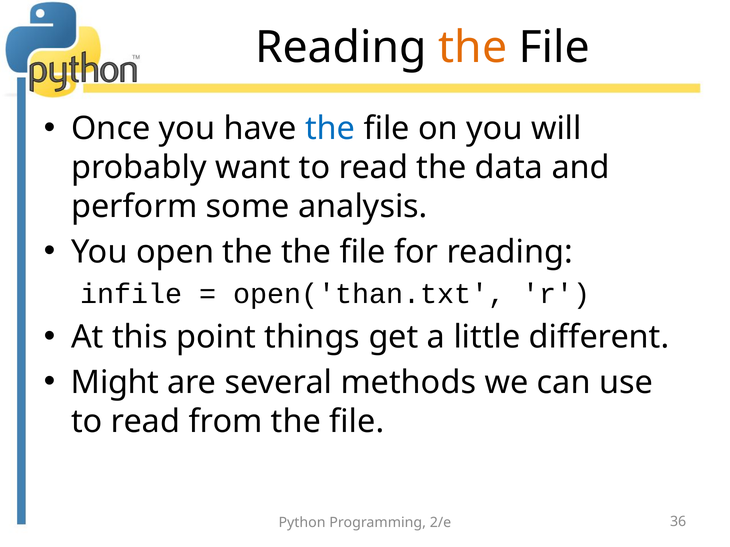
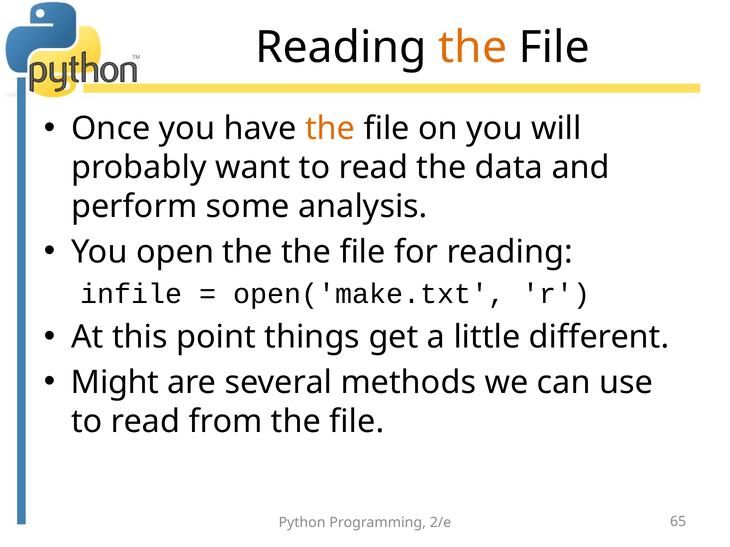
the colour: blue -> orange (330, 129)
open('than.txt: open('than.txt -> open('make.txt (369, 294)
36: 36 -> 65 (678, 522)
